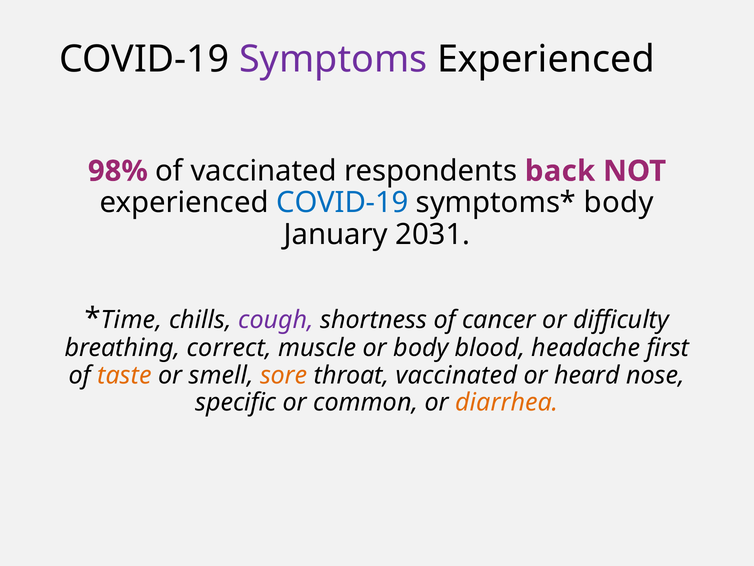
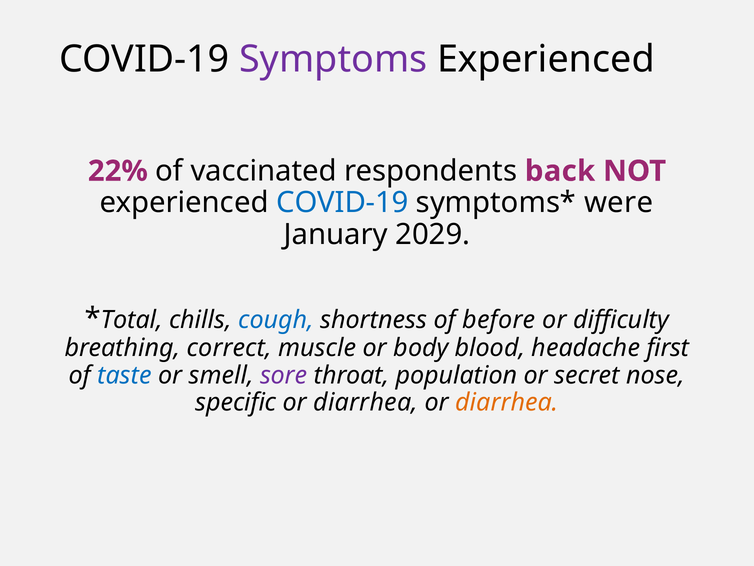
98%: 98% -> 22% (118, 171)
body: body -> were (619, 203)
2031: 2031 -> 2029 (433, 234)
Time: Time -> Total (132, 320)
cough colour: purple -> blue (276, 320)
cancer: cancer -> before (499, 320)
taste colour: orange -> blue (125, 375)
sore colour: orange -> purple (284, 375)
throat vaccinated: vaccinated -> population (457, 375)
heard: heard -> secret (587, 375)
common: common -> diarrhea (366, 402)
